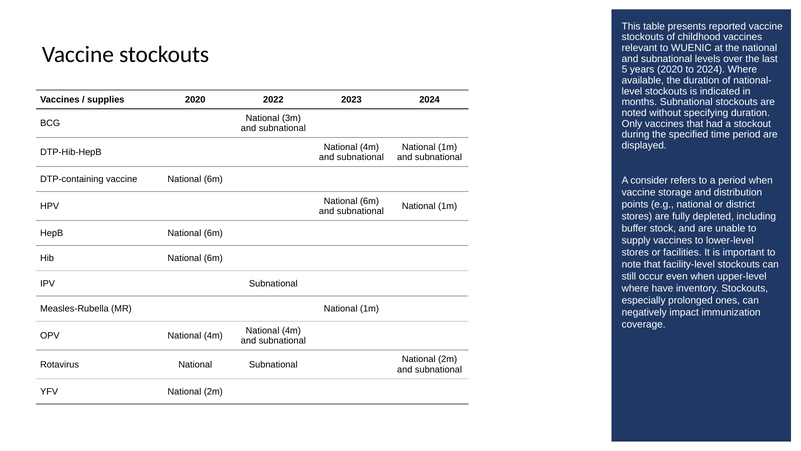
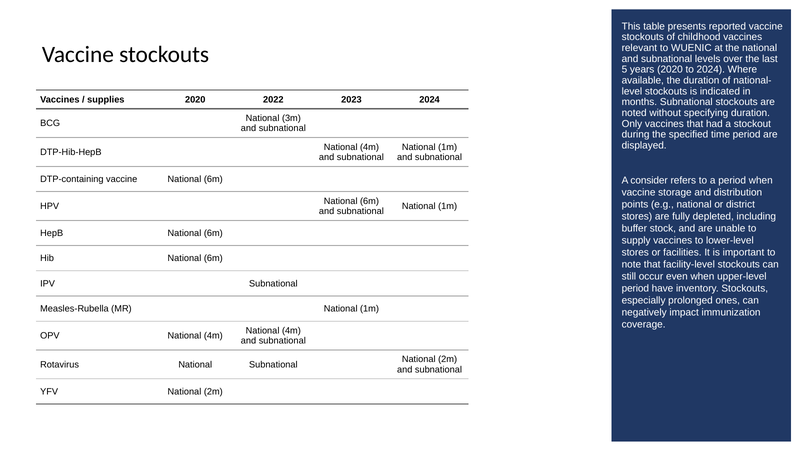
where: where -> period (635, 288)
